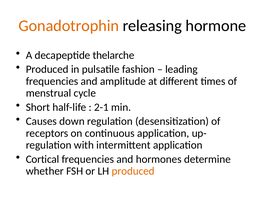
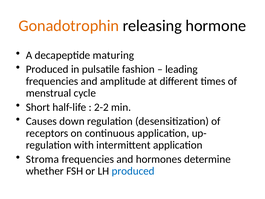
thelarche: thelarche -> maturing (113, 55)
2-1: 2-1 -> 2-2 (101, 107)
Cortical: Cortical -> Stroma (42, 159)
produced colour: orange -> blue (133, 171)
